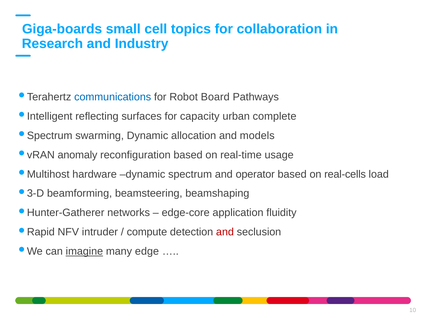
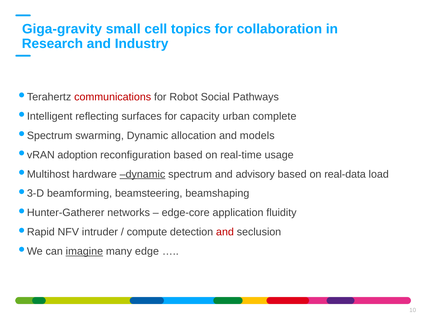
Giga-boards: Giga-boards -> Giga-gravity (62, 29)
communications colour: blue -> red (113, 97)
Board: Board -> Social (215, 97)
anomaly: anomaly -> adoption (78, 155)
dynamic underline: none -> present (142, 174)
operator: operator -> advisory (255, 174)
real-cells: real-cells -> real-data (345, 174)
